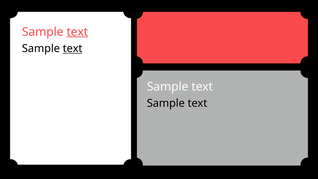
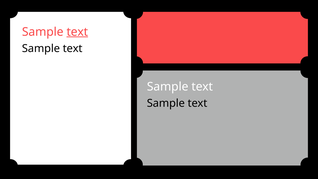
text underline: present -> none (73, 48)
